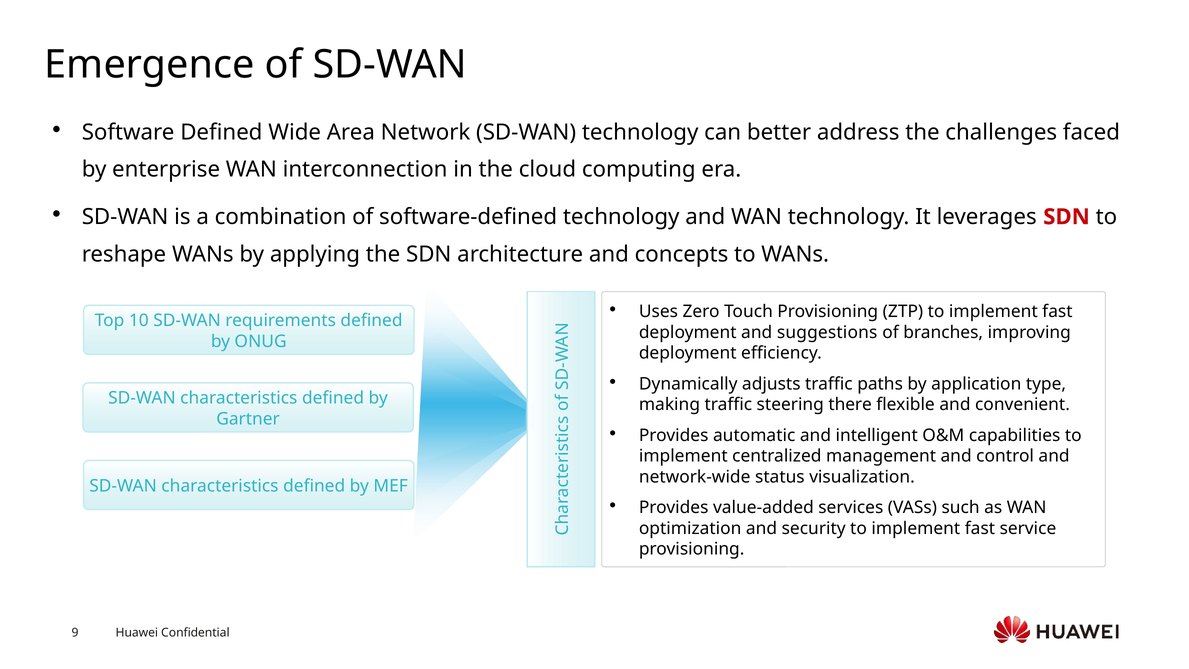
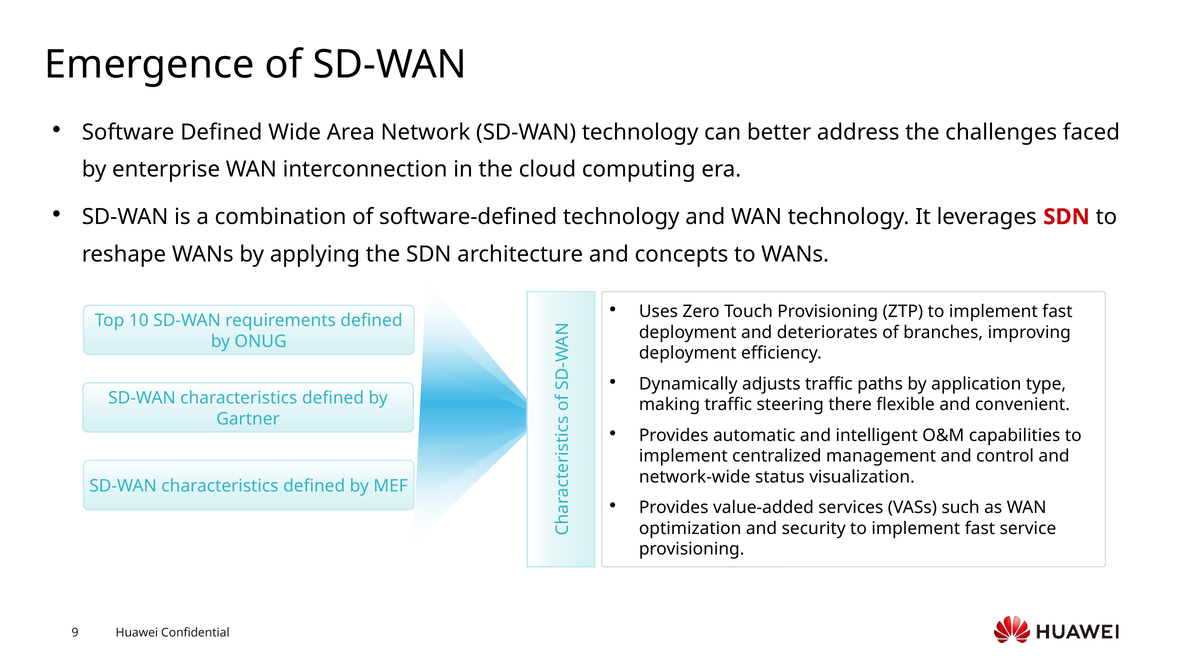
suggestions: suggestions -> deteriorates (827, 332)
